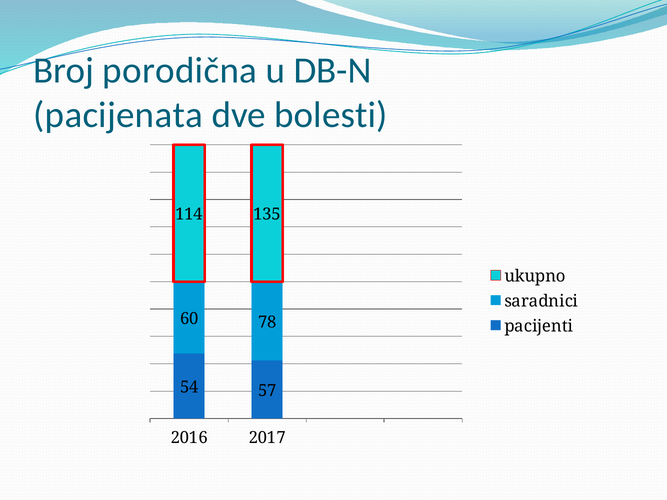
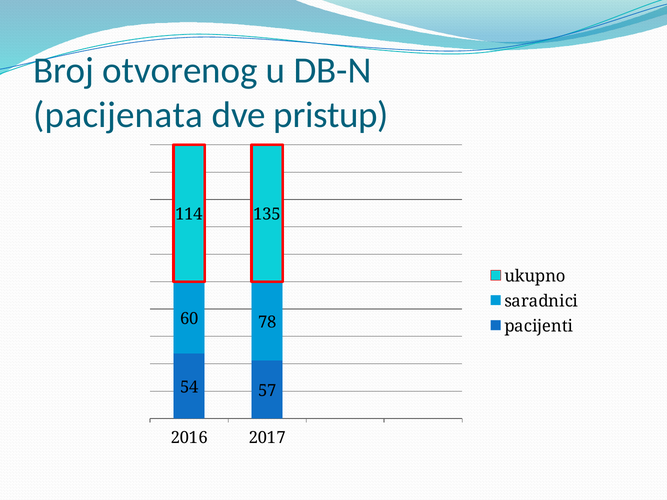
porodična: porodična -> otvorenog (180, 71)
bolesti: bolesti -> pristup (331, 115)
